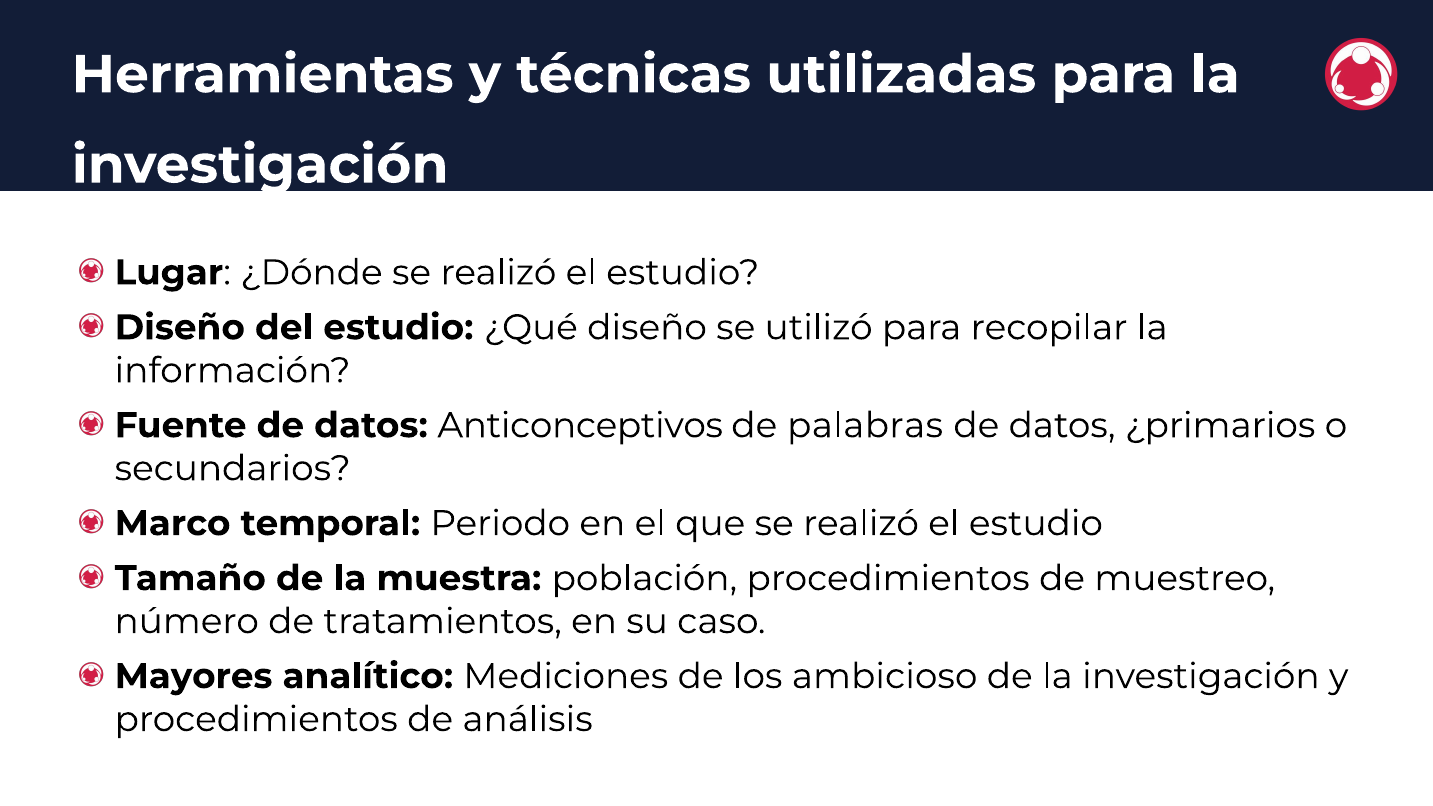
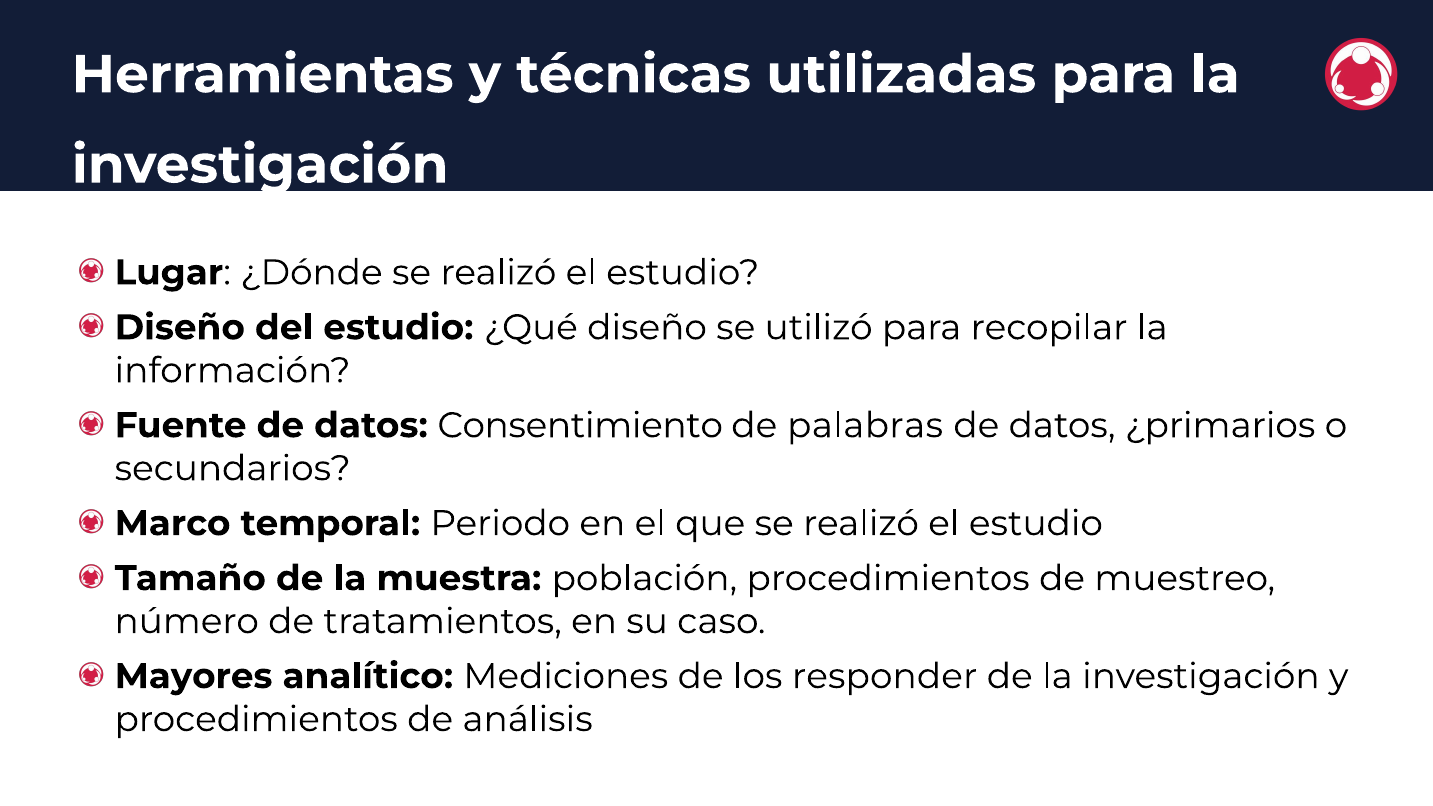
Anticonceptivos: Anticonceptivos -> Consentimiento (580, 426)
ambicioso: ambicioso -> responder (885, 676)
